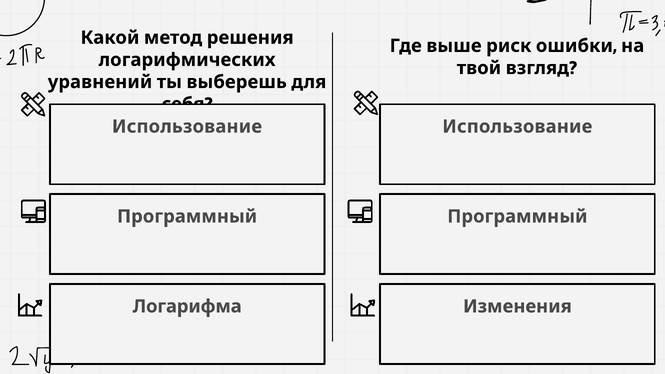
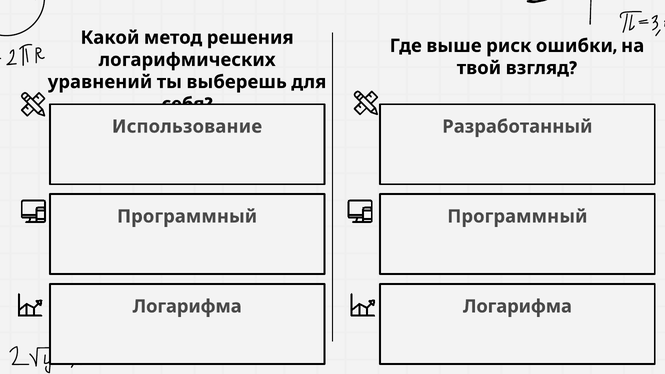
Использование: Использование -> Разработанный (517, 127)
Изменения: Изменения -> Логарифма (517, 306)
